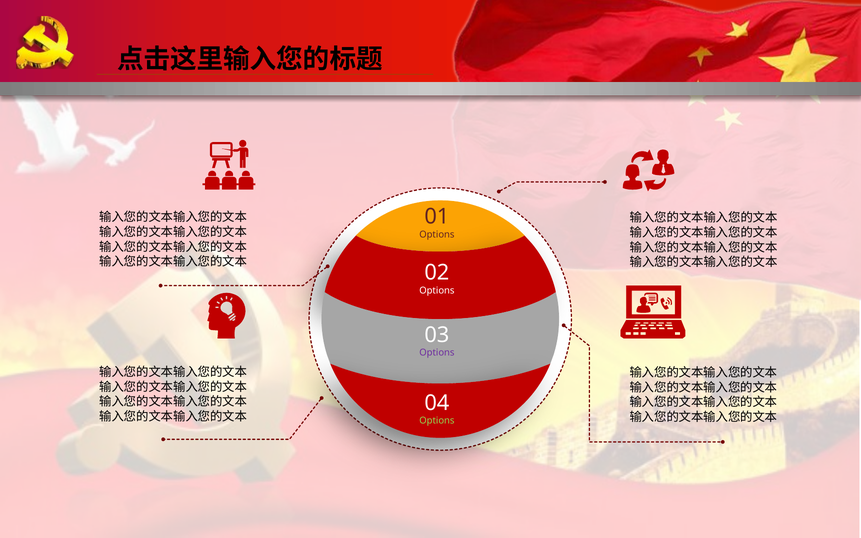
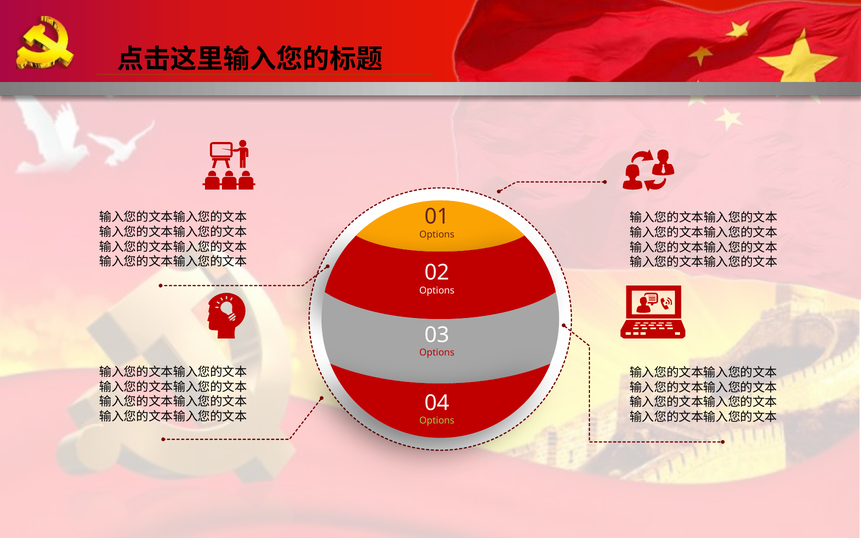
Options colour: purple -> red (437, 353)
